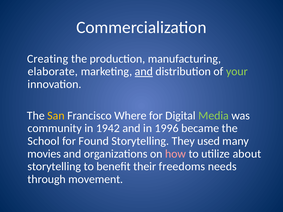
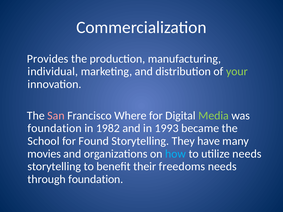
Creating: Creating -> Provides (48, 59)
elaborate: elaborate -> individual (53, 72)
and underline: present -> none (144, 72)
San colour: yellow -> pink (56, 116)
community: community -> foundation (55, 128)
1942: 1942 -> 1982 (108, 128)
1996: 1996 -> 1993 (167, 128)
used: used -> have (209, 141)
how colour: pink -> light blue (176, 154)
utilize about: about -> needs (247, 154)
through movement: movement -> foundation (96, 179)
